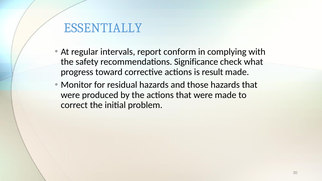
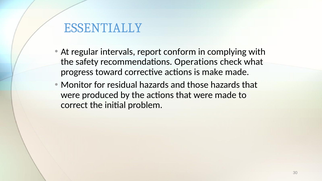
Significance: Significance -> Operations (196, 62)
result: result -> make (212, 72)
